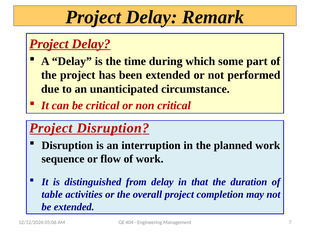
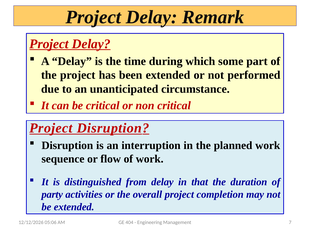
table: table -> party (52, 194)
